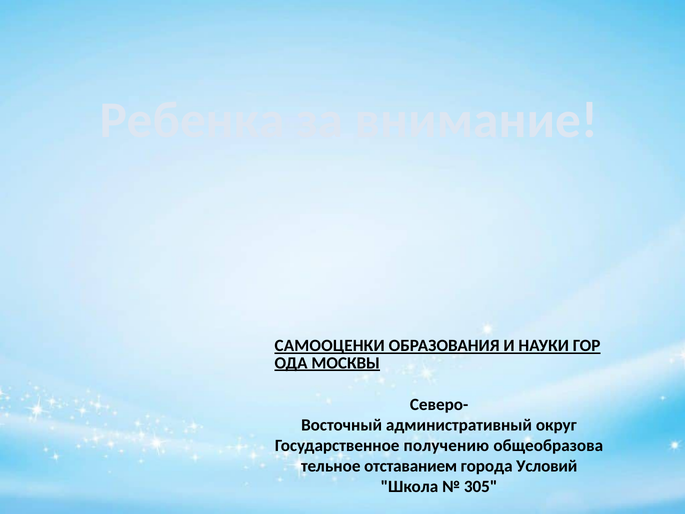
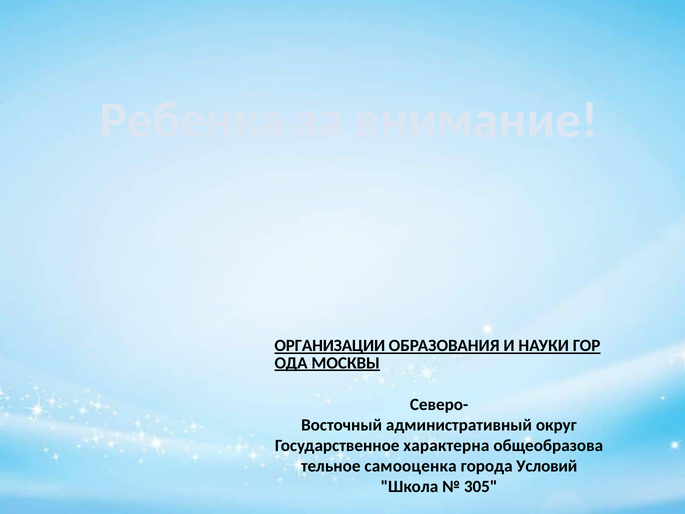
САМООЦЕНКИ: САМООЦЕНКИ -> ОРГАНИЗАЦИИ (330, 346)
получению: получению -> характерна (446, 445)
отставанием: отставанием -> самооценка (411, 466)
